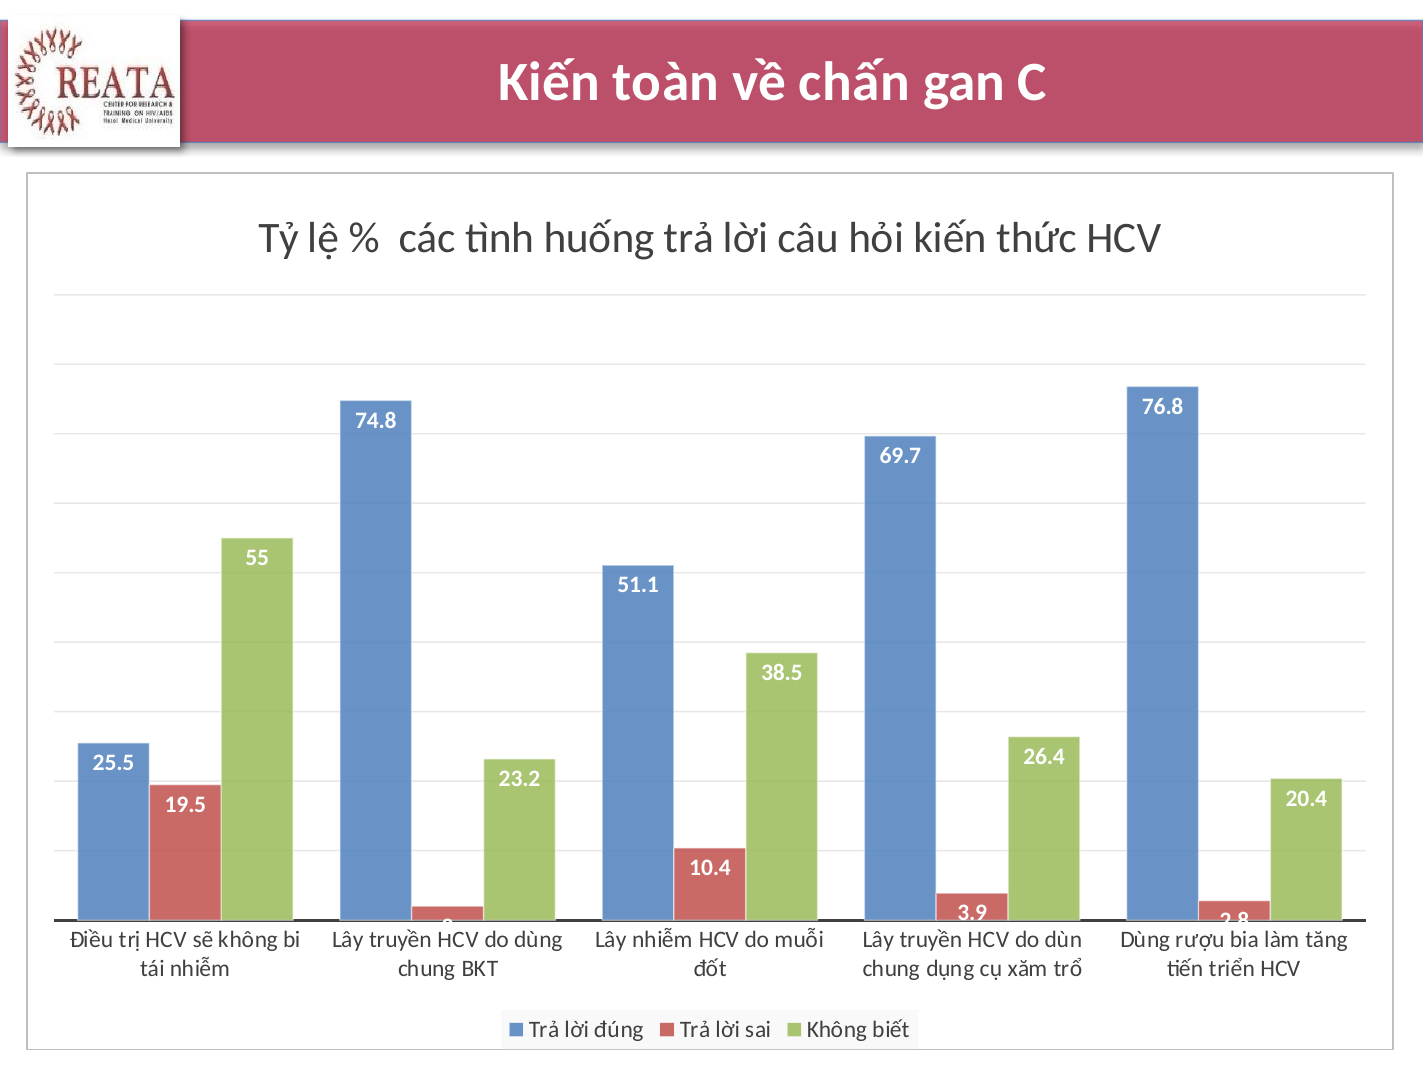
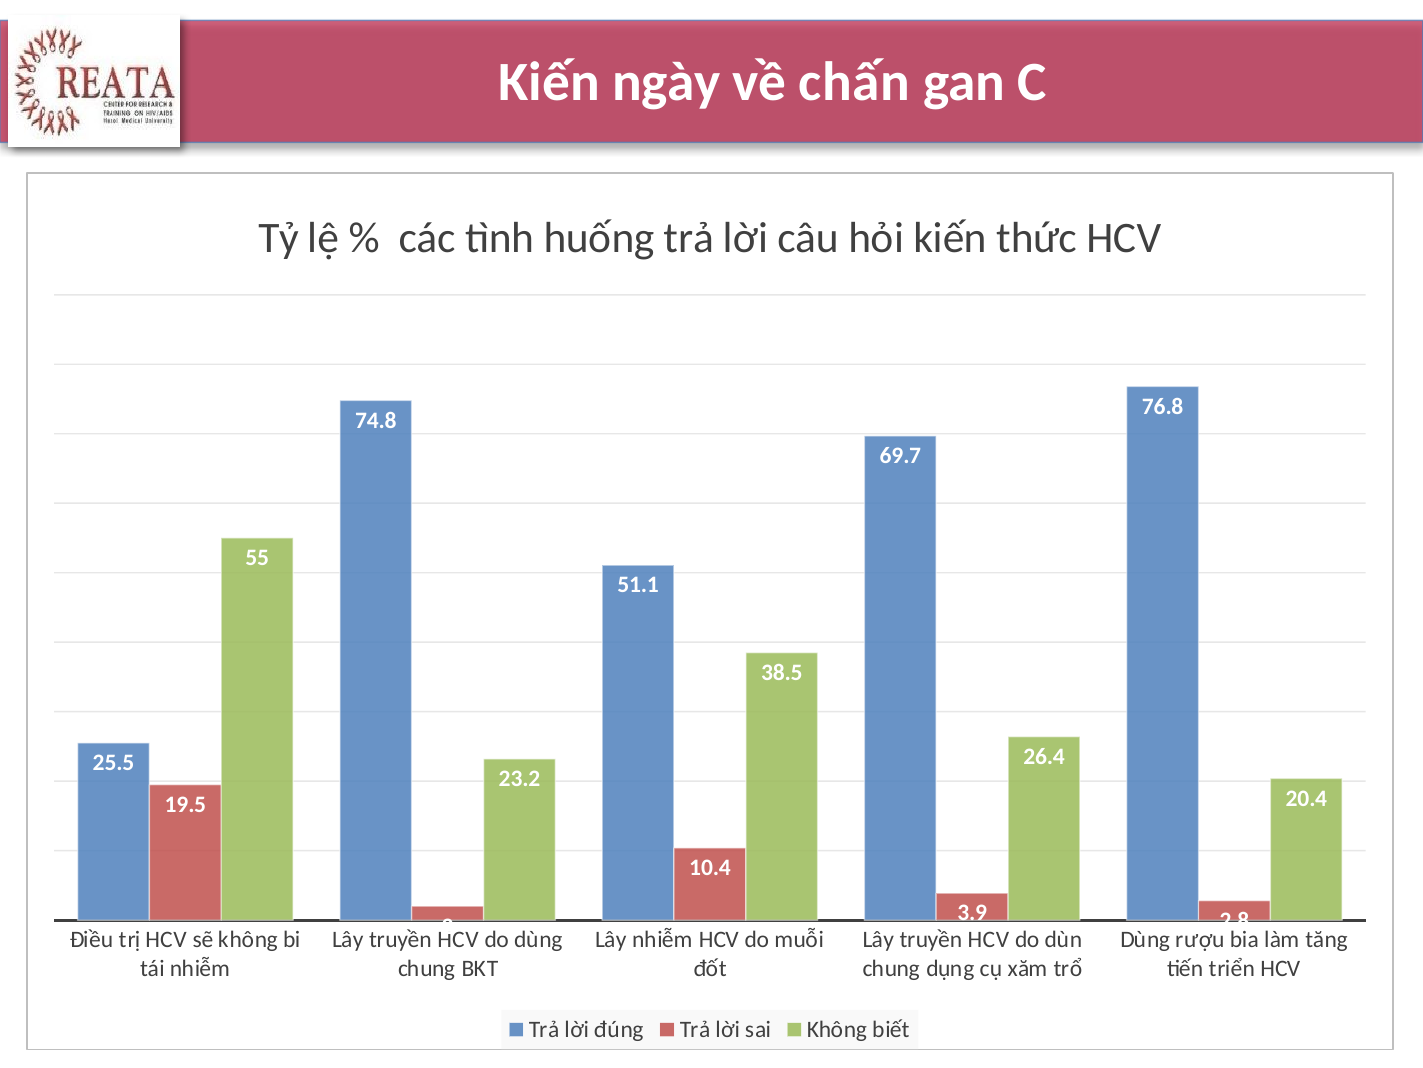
toàn: toàn -> ngày (666, 82)
